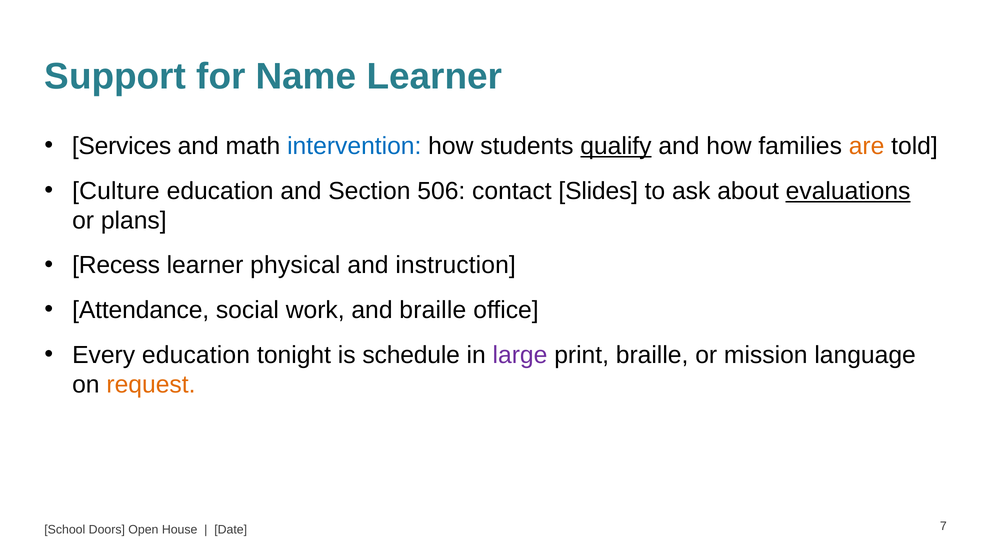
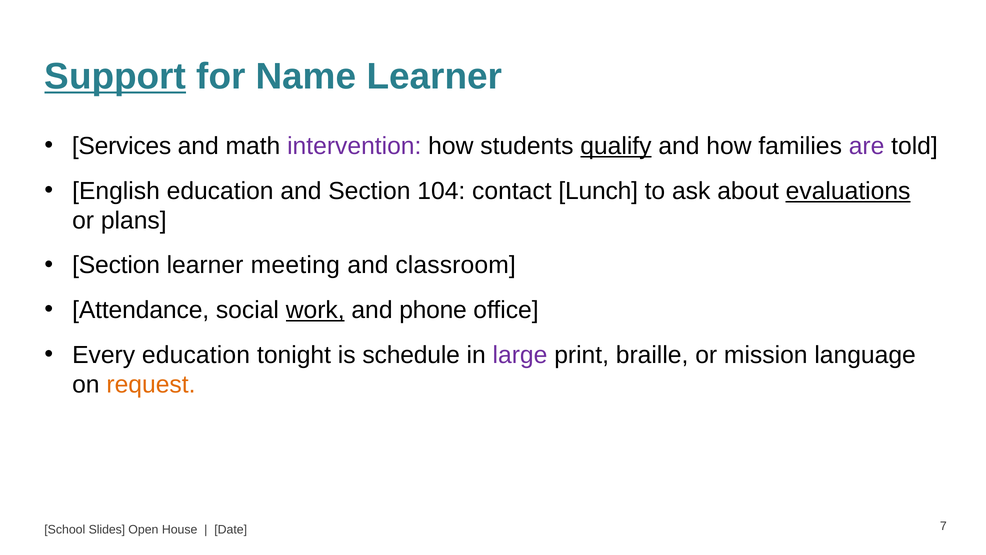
Support underline: none -> present (115, 77)
intervention colour: blue -> purple (354, 146)
are colour: orange -> purple (867, 146)
Culture: Culture -> English (116, 191)
506: 506 -> 104 (441, 191)
Slides: Slides -> Lunch (598, 191)
Recess: Recess -> Section (116, 265)
physical: physical -> meeting (295, 265)
instruction: instruction -> classroom (456, 265)
work underline: none -> present (315, 310)
and braille: braille -> phone (433, 310)
Doors: Doors -> Slides (107, 530)
